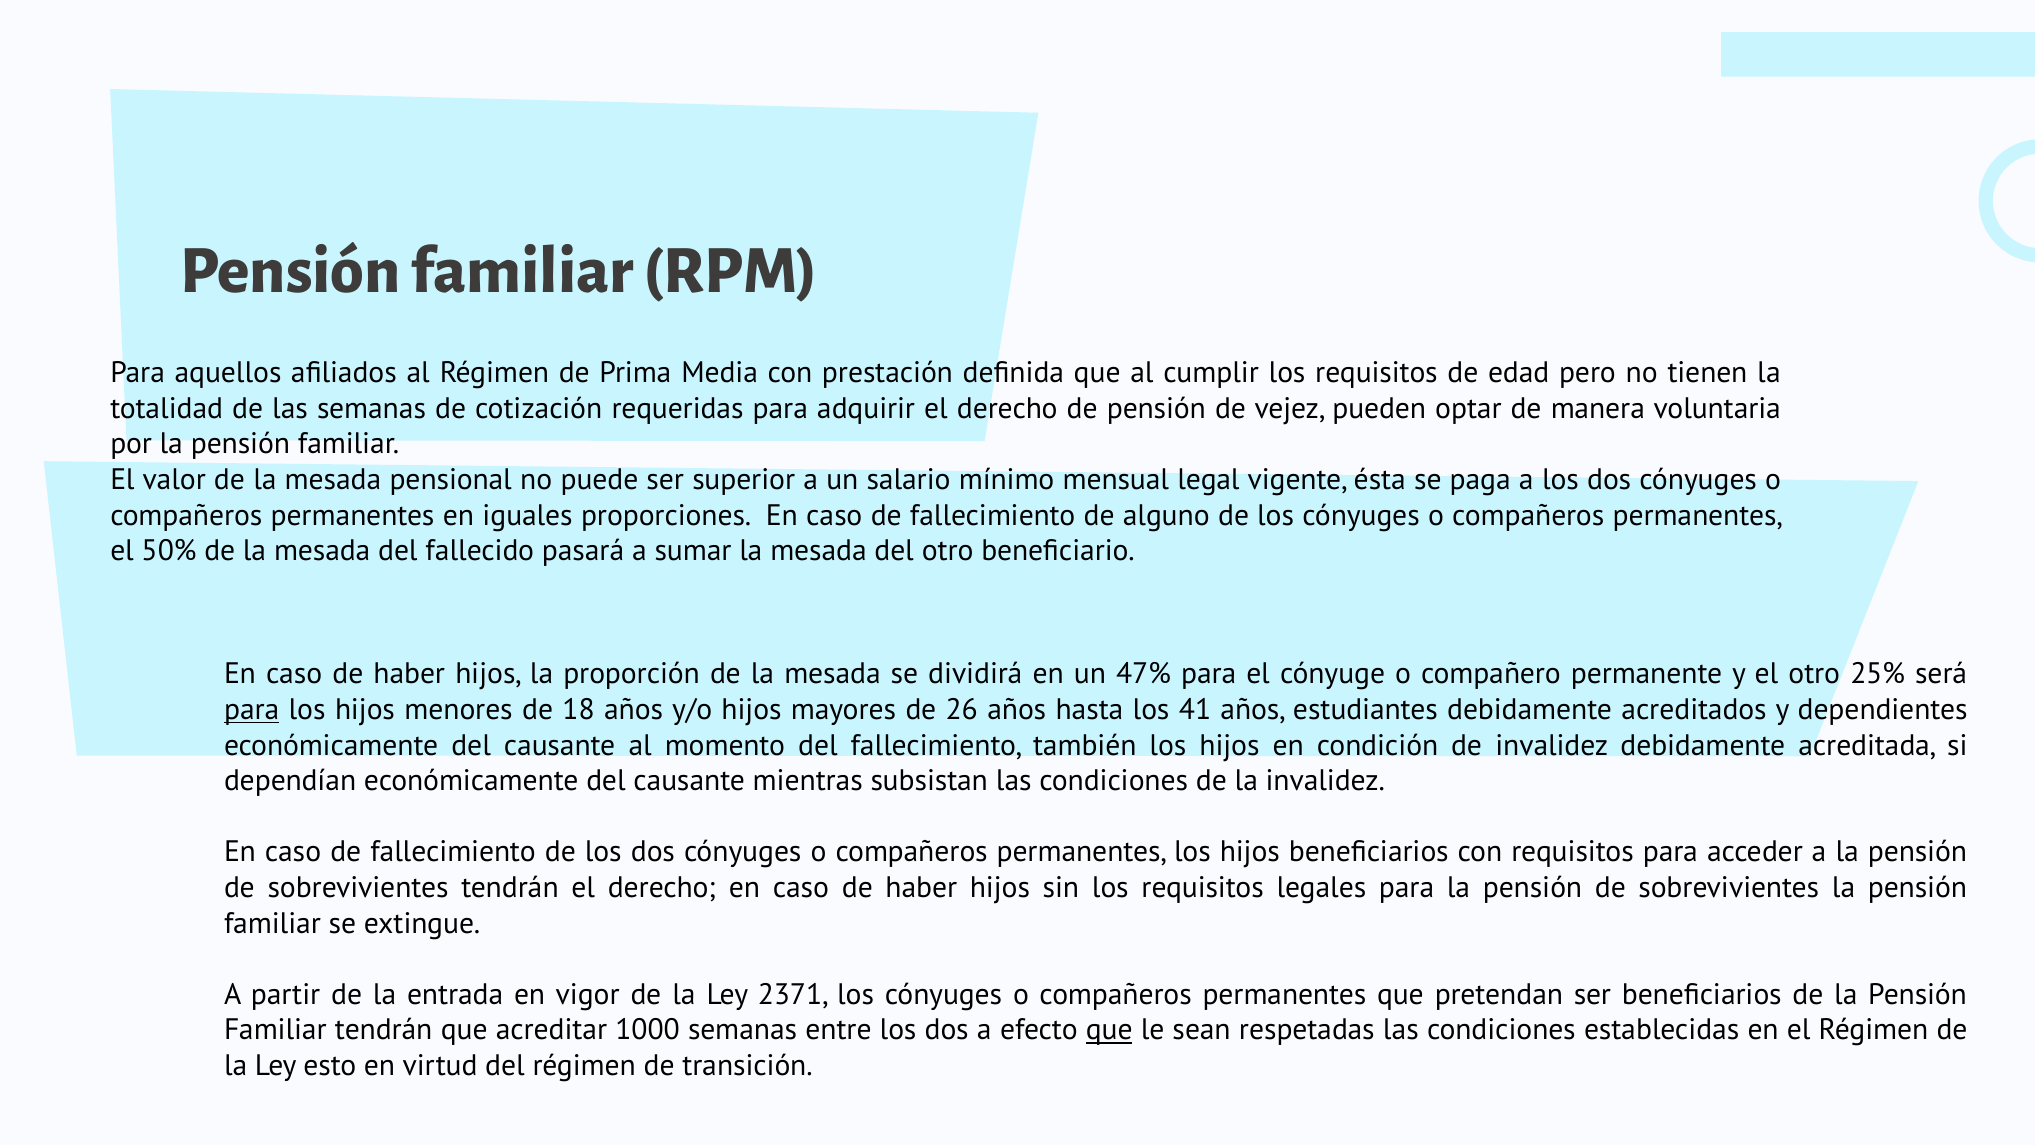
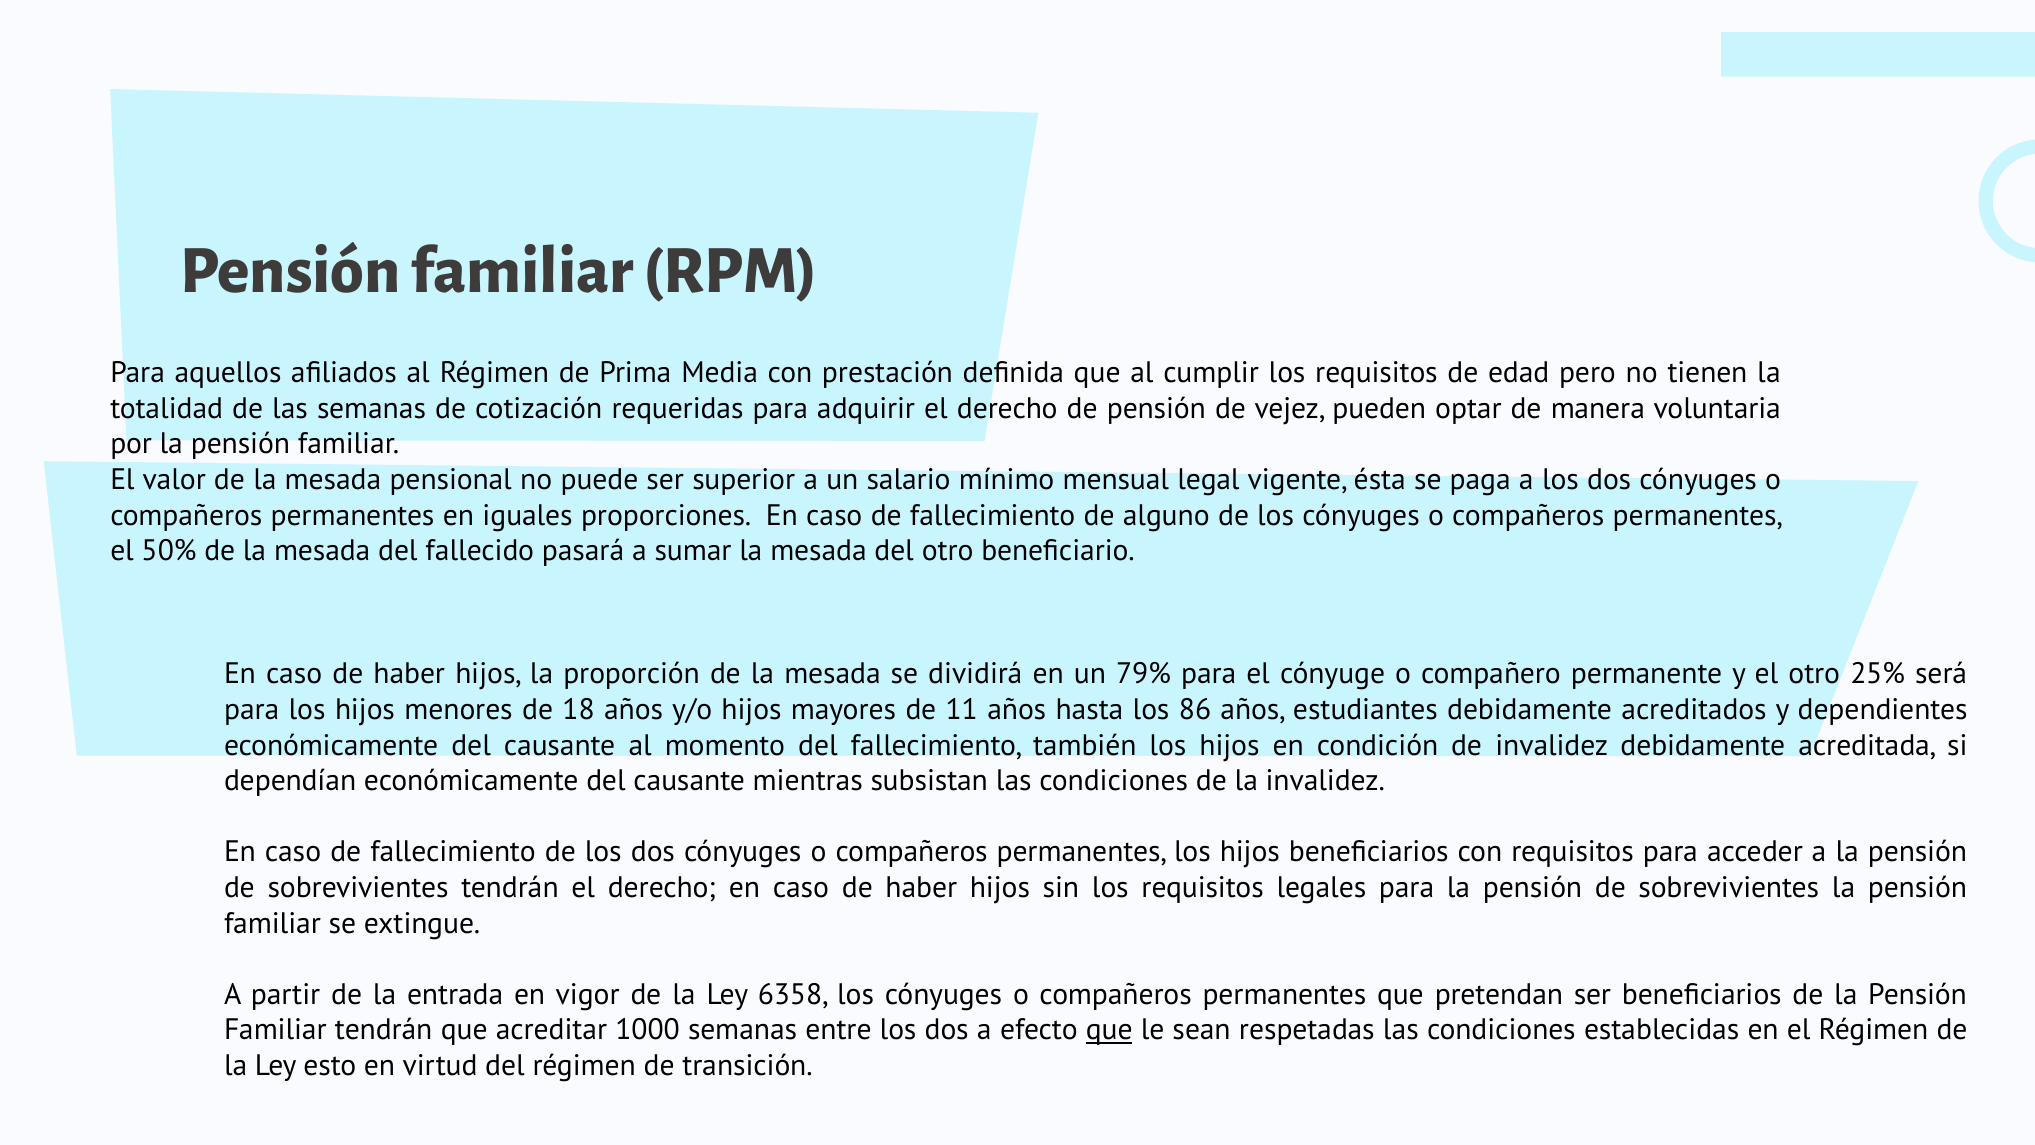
47%: 47% -> 79% (1144, 674)
para underline: present -> none (252, 710)
26: 26 -> 11 (962, 710)
41: 41 -> 86 (1195, 710)
2371: 2371 -> 6358 (793, 994)
